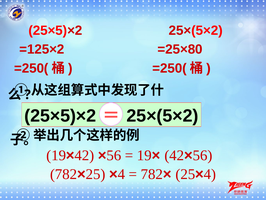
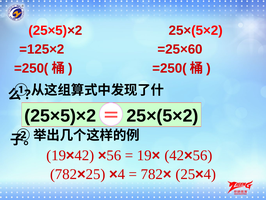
=25×80: =25×80 -> =25×60 (180, 49)
